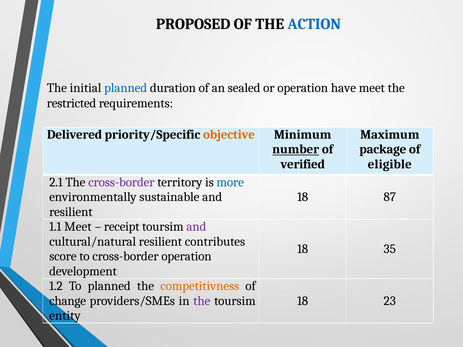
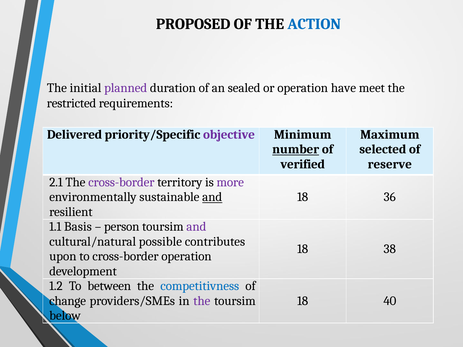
planned colour: blue -> purple (126, 88)
objective colour: orange -> purple (229, 135)
package: package -> selected (383, 149)
eligible: eligible -> reserve (390, 164)
more colour: blue -> purple (230, 182)
and underline: none -> present (212, 197)
87: 87 -> 36 (390, 197)
1.1 Meet: Meet -> Basis (78, 227)
receipt: receipt -> person (122, 227)
cultural/natural resilient: resilient -> possible (160, 242)
35: 35 -> 38 (390, 249)
score: score -> upon (63, 257)
To planned: planned -> between (109, 286)
competitivness colour: orange -> blue (200, 286)
23: 23 -> 40 (390, 301)
entity: entity -> below (65, 316)
